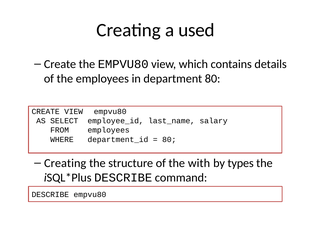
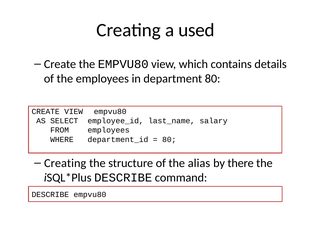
with: with -> alias (199, 163)
types: types -> there (241, 163)
